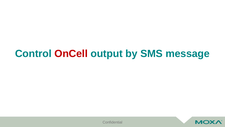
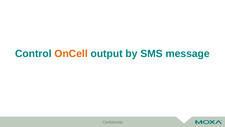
OnCell colour: red -> orange (71, 53)
